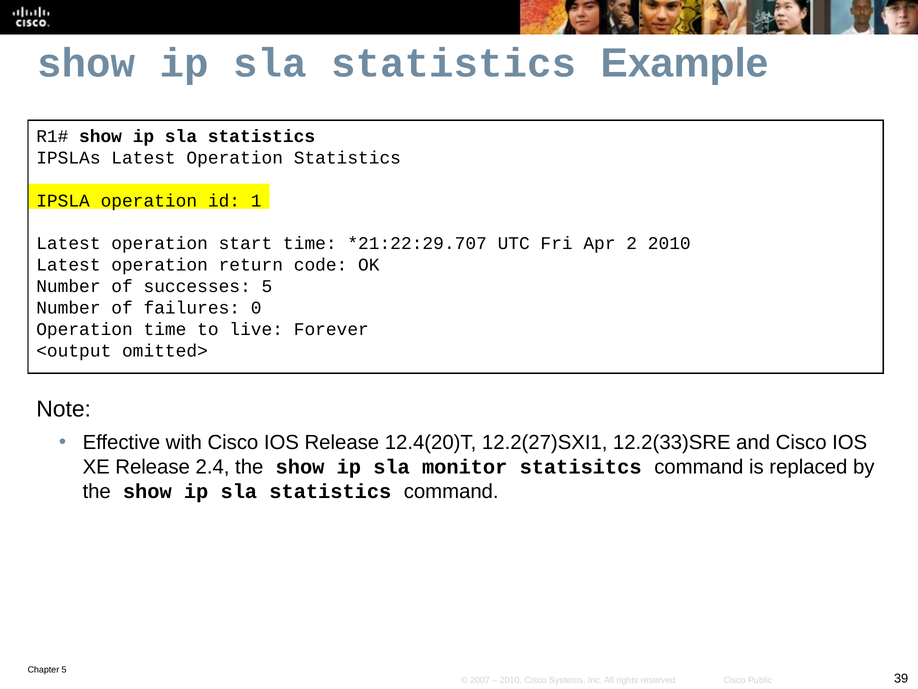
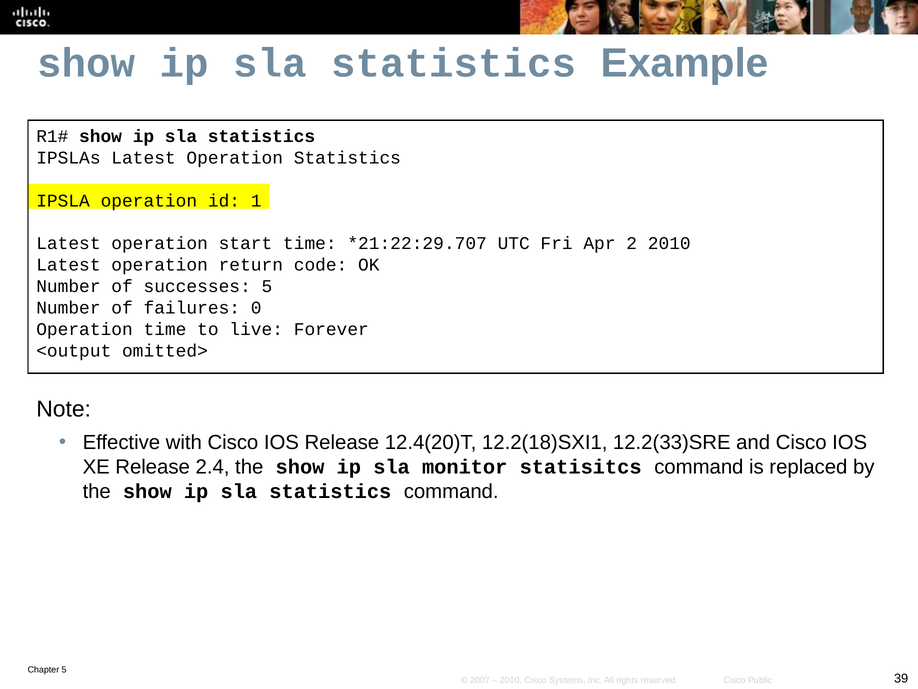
12.2(27)SXI1: 12.2(27)SXI1 -> 12.2(18)SXI1 (545, 442)
